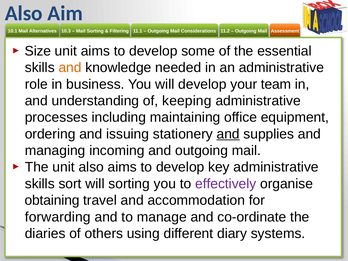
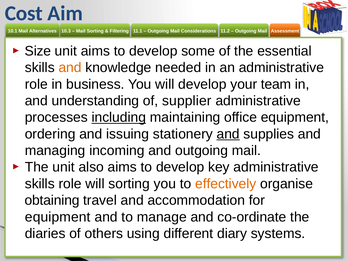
Also: Also -> Cost (24, 13)
keeping: keeping -> supplier (187, 101)
including underline: none -> present (119, 117)
skills sort: sort -> role (70, 184)
effectively colour: purple -> orange (226, 184)
forwarding: forwarding -> equipment (58, 217)
